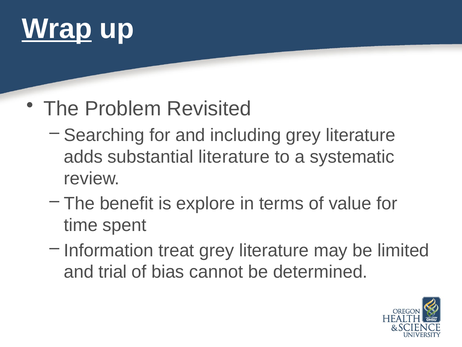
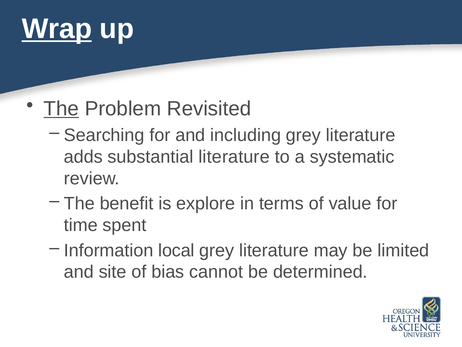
The underline: none -> present (61, 108)
treat: treat -> local (176, 250)
trial: trial -> site (113, 272)
